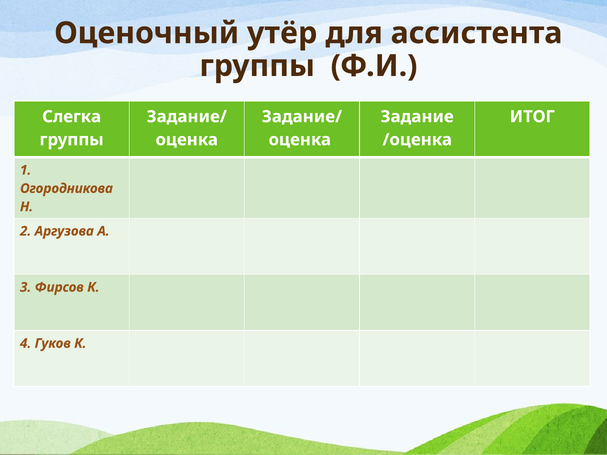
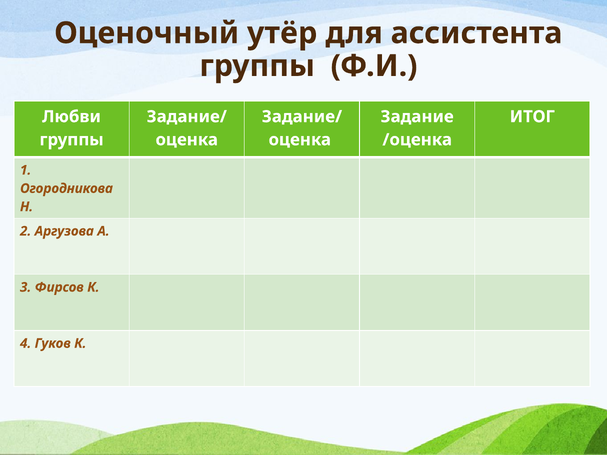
Слегка: Слегка -> Любви (72, 117)
